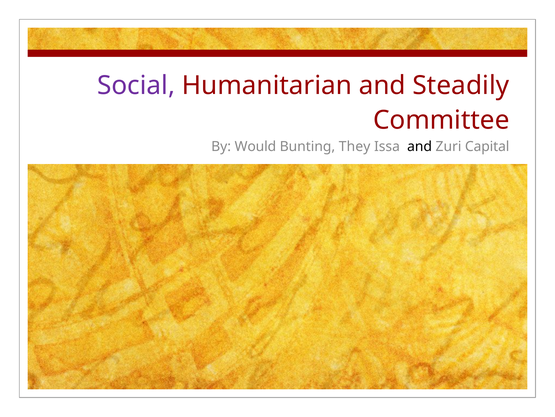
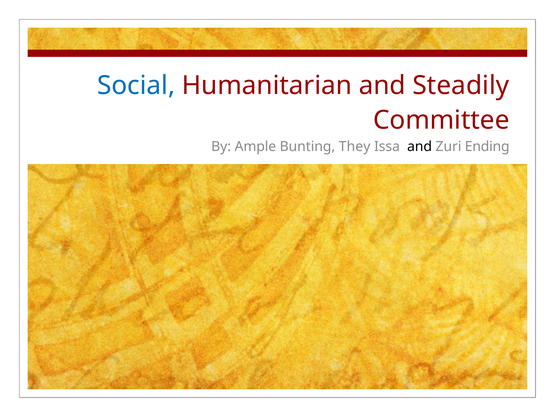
Social colour: purple -> blue (136, 85)
Would: Would -> Ample (255, 146)
Capital: Capital -> Ending (487, 146)
